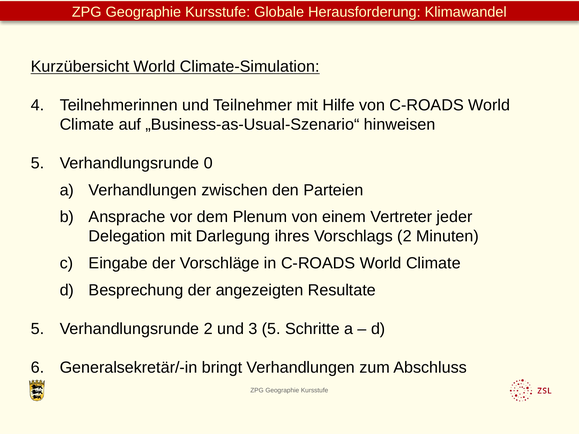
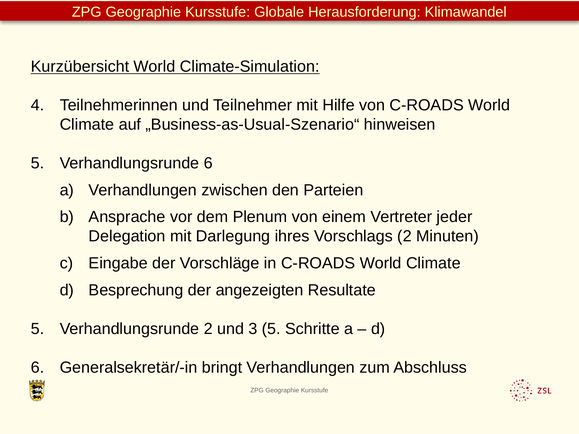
Verhandlungsrunde 0: 0 -> 6 (208, 163)
